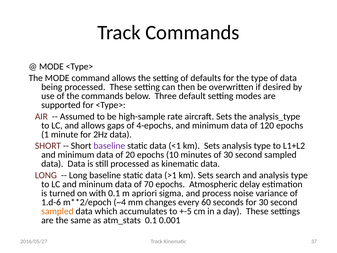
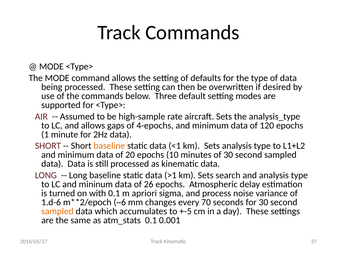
baseline colour: purple -> orange (109, 146)
70: 70 -> 26 (149, 184)
~4: ~4 -> ~6 (120, 202)
60: 60 -> 70 (206, 202)
